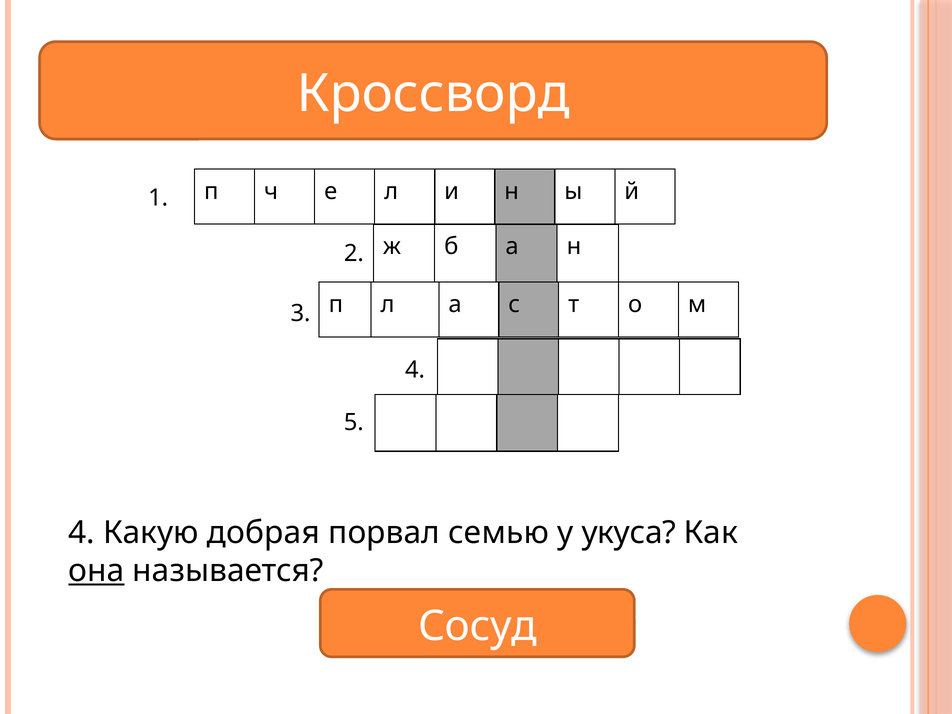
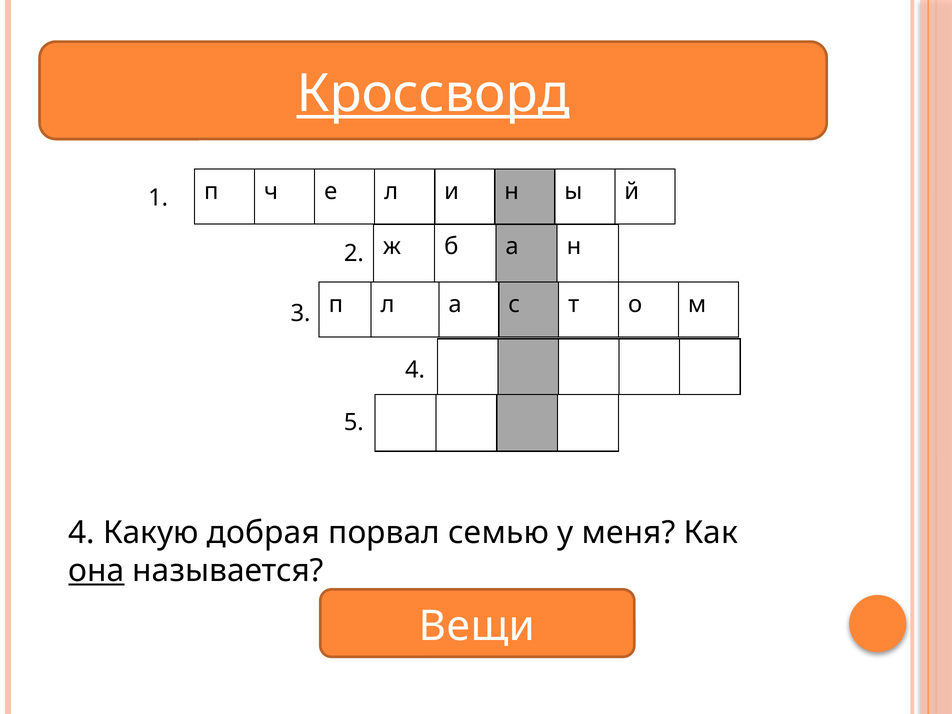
Кроссворд underline: none -> present (433, 94)
укуса: укуса -> меня (629, 533)
Сосуд: Сосуд -> Вещи (477, 626)
